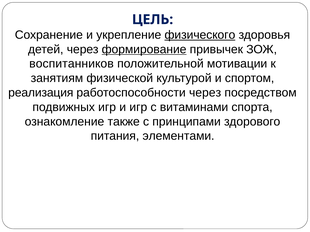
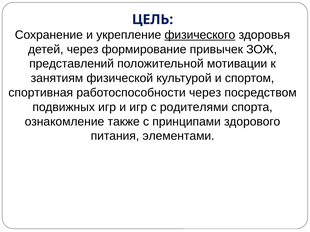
формирование underline: present -> none (144, 49)
воспитанников: воспитанников -> представлений (72, 64)
реализация: реализация -> спортивная (41, 93)
витаминами: витаминами -> родителями (194, 107)
